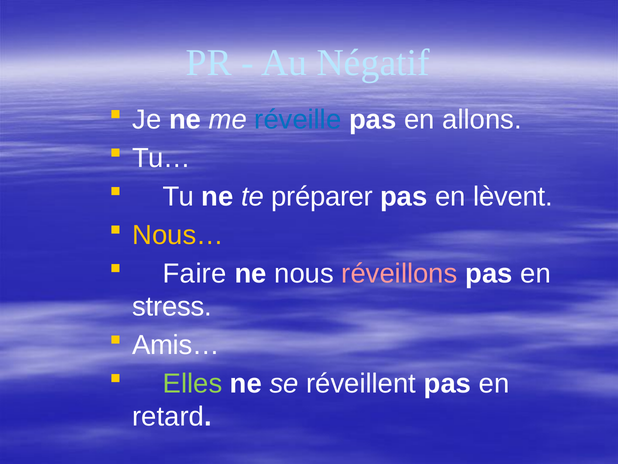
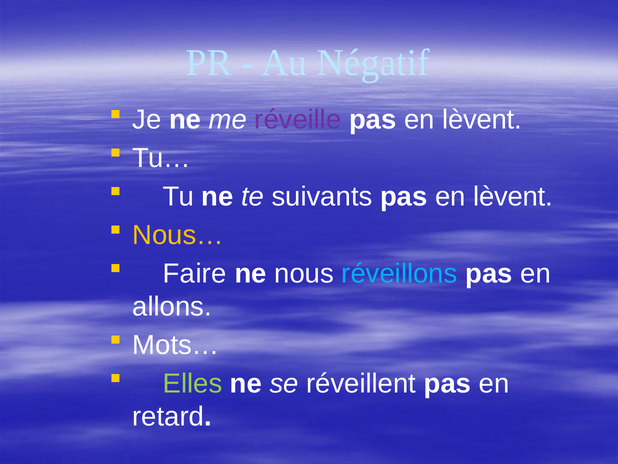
réveille colour: blue -> purple (298, 119)
allons: allons -> lèvent (482, 119)
préparer: préparer -> suivants (322, 196)
réveillons colour: pink -> light blue (399, 273)
stress: stress -> allons (172, 306)
Amis…: Amis… -> Mots… (176, 345)
